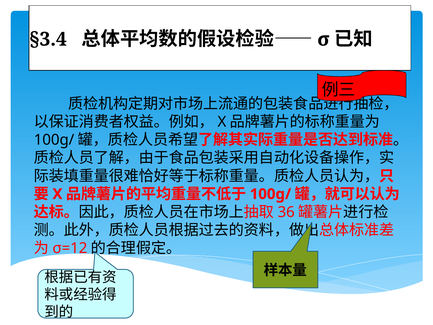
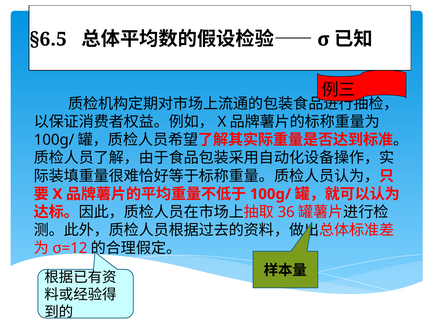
§3.4: §3.4 -> §6.5 (48, 39)
